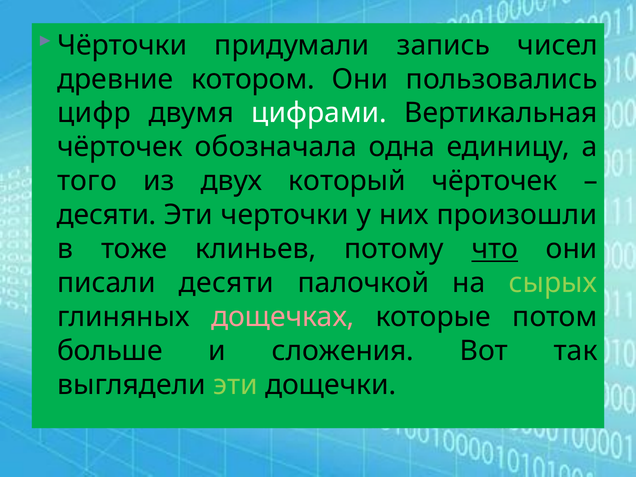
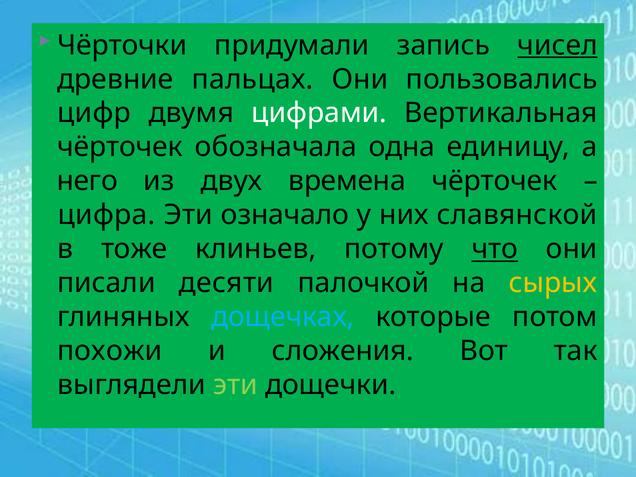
чисел underline: none -> present (558, 45)
котором: котором -> пальцах (253, 79)
того: того -> него (87, 181)
который: который -> времена (347, 181)
десяти: десяти -> цифра (106, 215)
черточки: черточки -> означало (285, 215)
произошли: произошли -> славянской (517, 215)
сырых colour: light green -> yellow (553, 283)
дощечках colour: pink -> light blue (283, 317)
больше: больше -> похожи (110, 351)
